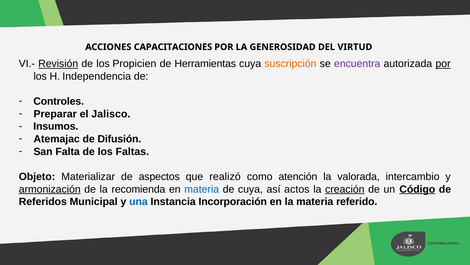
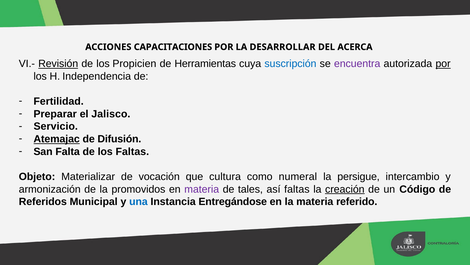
GENEROSIDAD: GENEROSIDAD -> DESARROLLAR (283, 47)
VIRTUD: VIRTUD -> ACERCA (355, 47)
suscripción colour: orange -> blue (290, 64)
Controles: Controles -> Fertilidad (59, 101)
Insumos: Insumos -> Servicio (56, 126)
Atemajac underline: none -> present (57, 139)
aspectos: aspectos -> vocación (159, 176)
realizó: realizó -> cultura (225, 176)
atención: atención -> numeral (298, 176)
valorada: valorada -> persigue (359, 176)
armonización underline: present -> none (50, 189)
recomienda: recomienda -> promovidos (138, 189)
materia colour: blue -> purple (202, 189)
de cuya: cuya -> tales (250, 189)
así actos: actos -> faltas (297, 189)
Código underline: present -> none (417, 189)
Incorporación: Incorporación -> Entregándose (233, 201)
